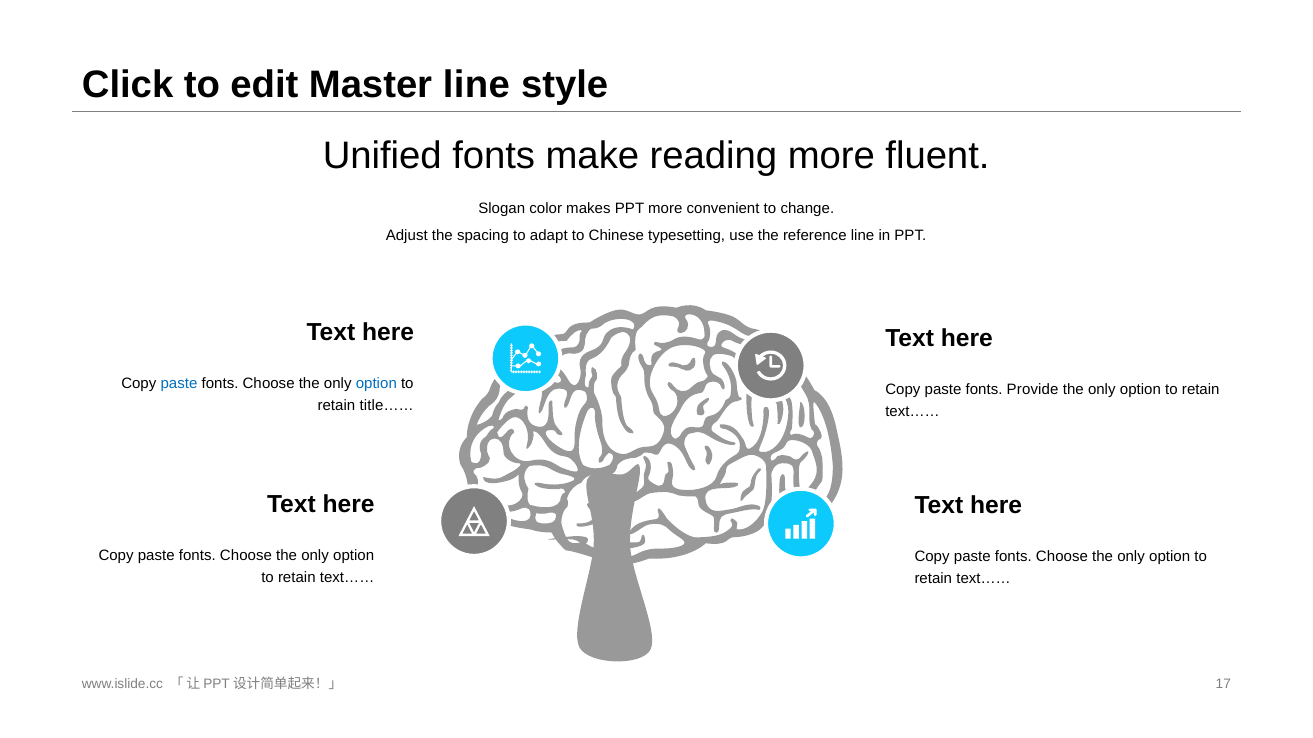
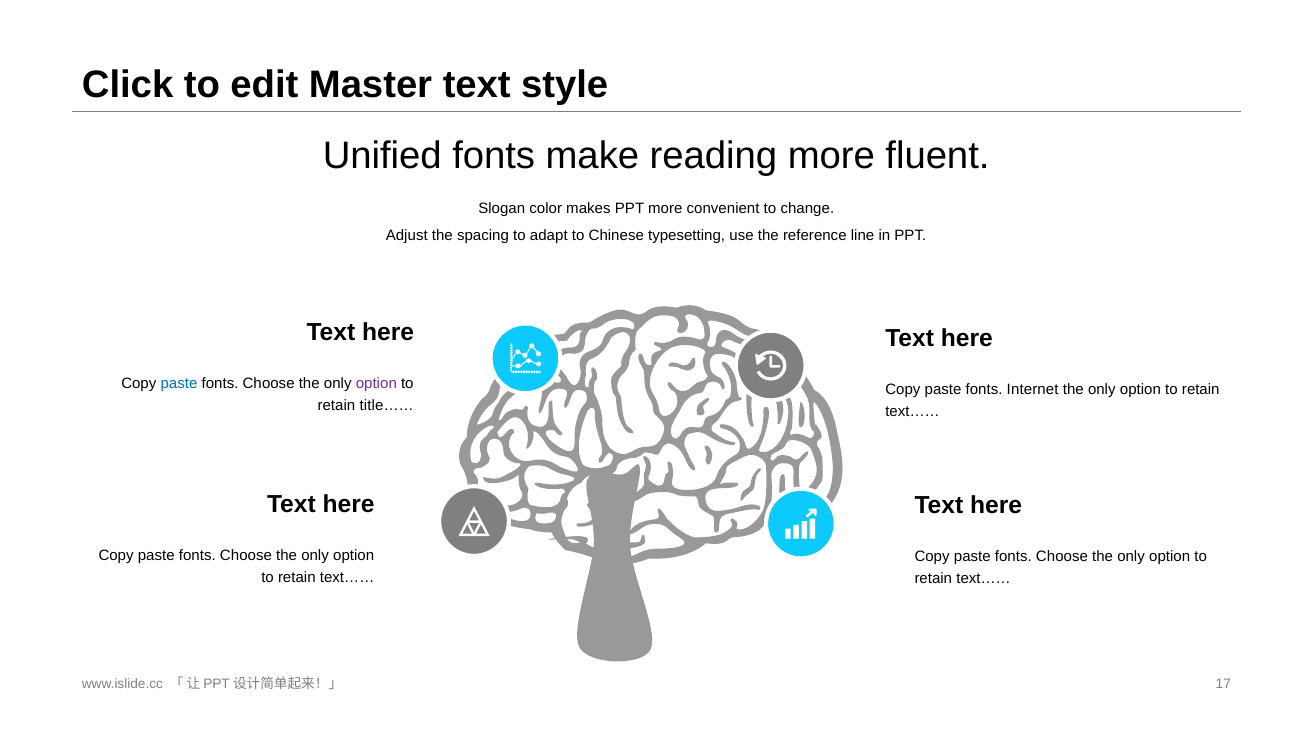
Master line: line -> text (477, 85)
option colour: blue -> purple (376, 384)
Provide: Provide -> Internet (1033, 390)
